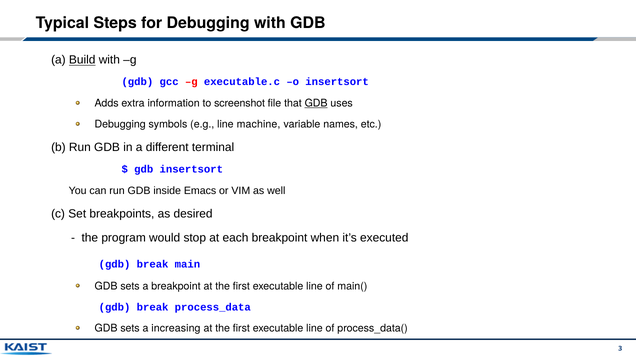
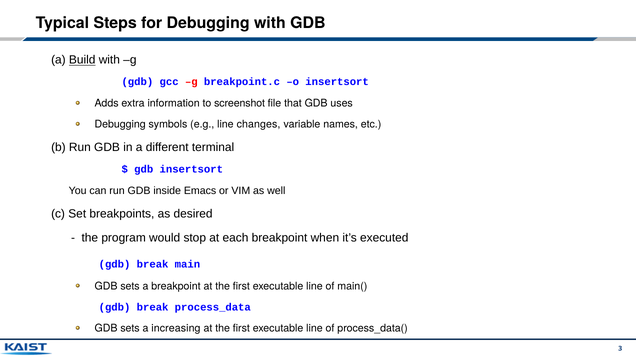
executable.c: executable.c -> breakpoint.c (242, 82)
GDB underline: present -> none (316, 103)
machine: machine -> changes (259, 124)
